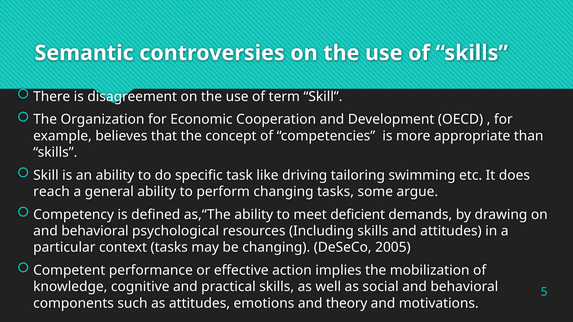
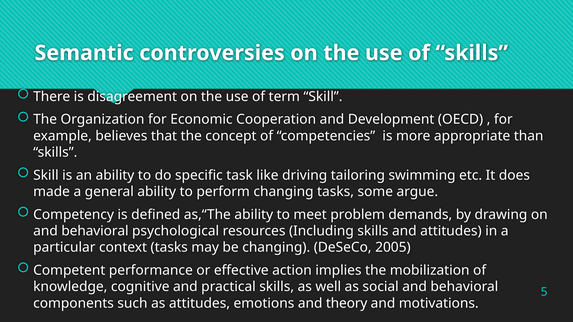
reach: reach -> made (52, 192)
deficient: deficient -> problem (358, 215)
